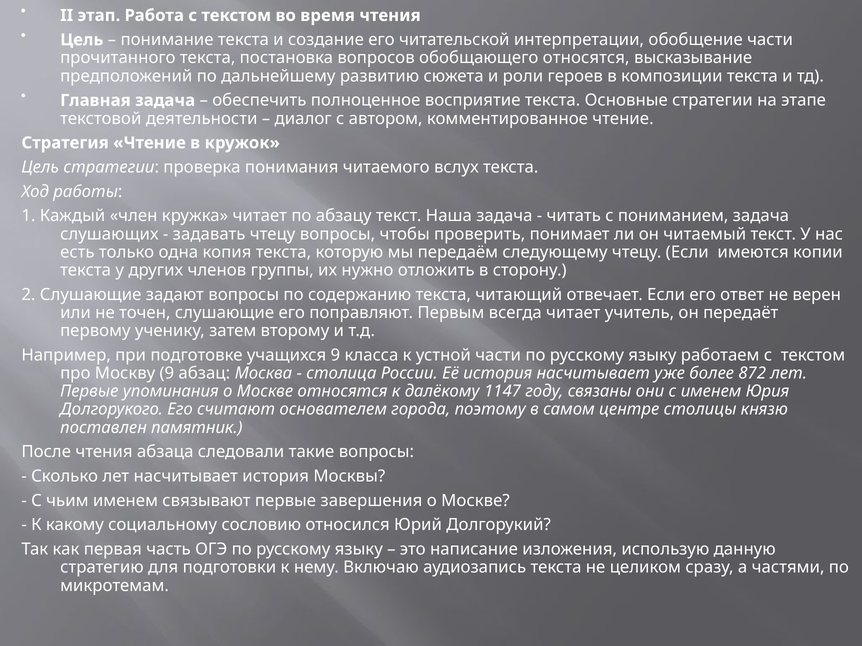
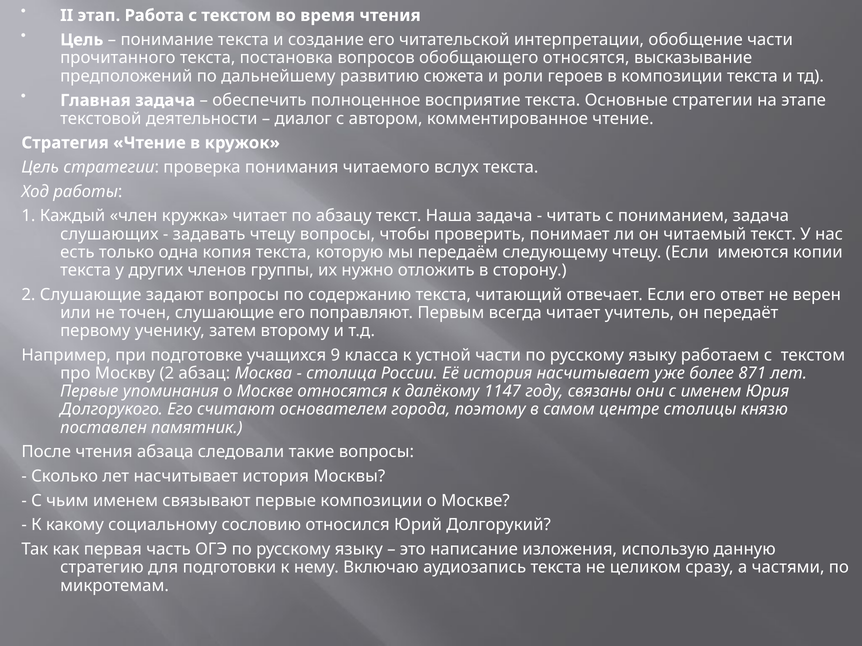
Москву 9: 9 -> 2 (167, 374)
872: 872 -> 871 (752, 374)
первые завершения: завершения -> композиции (371, 501)
